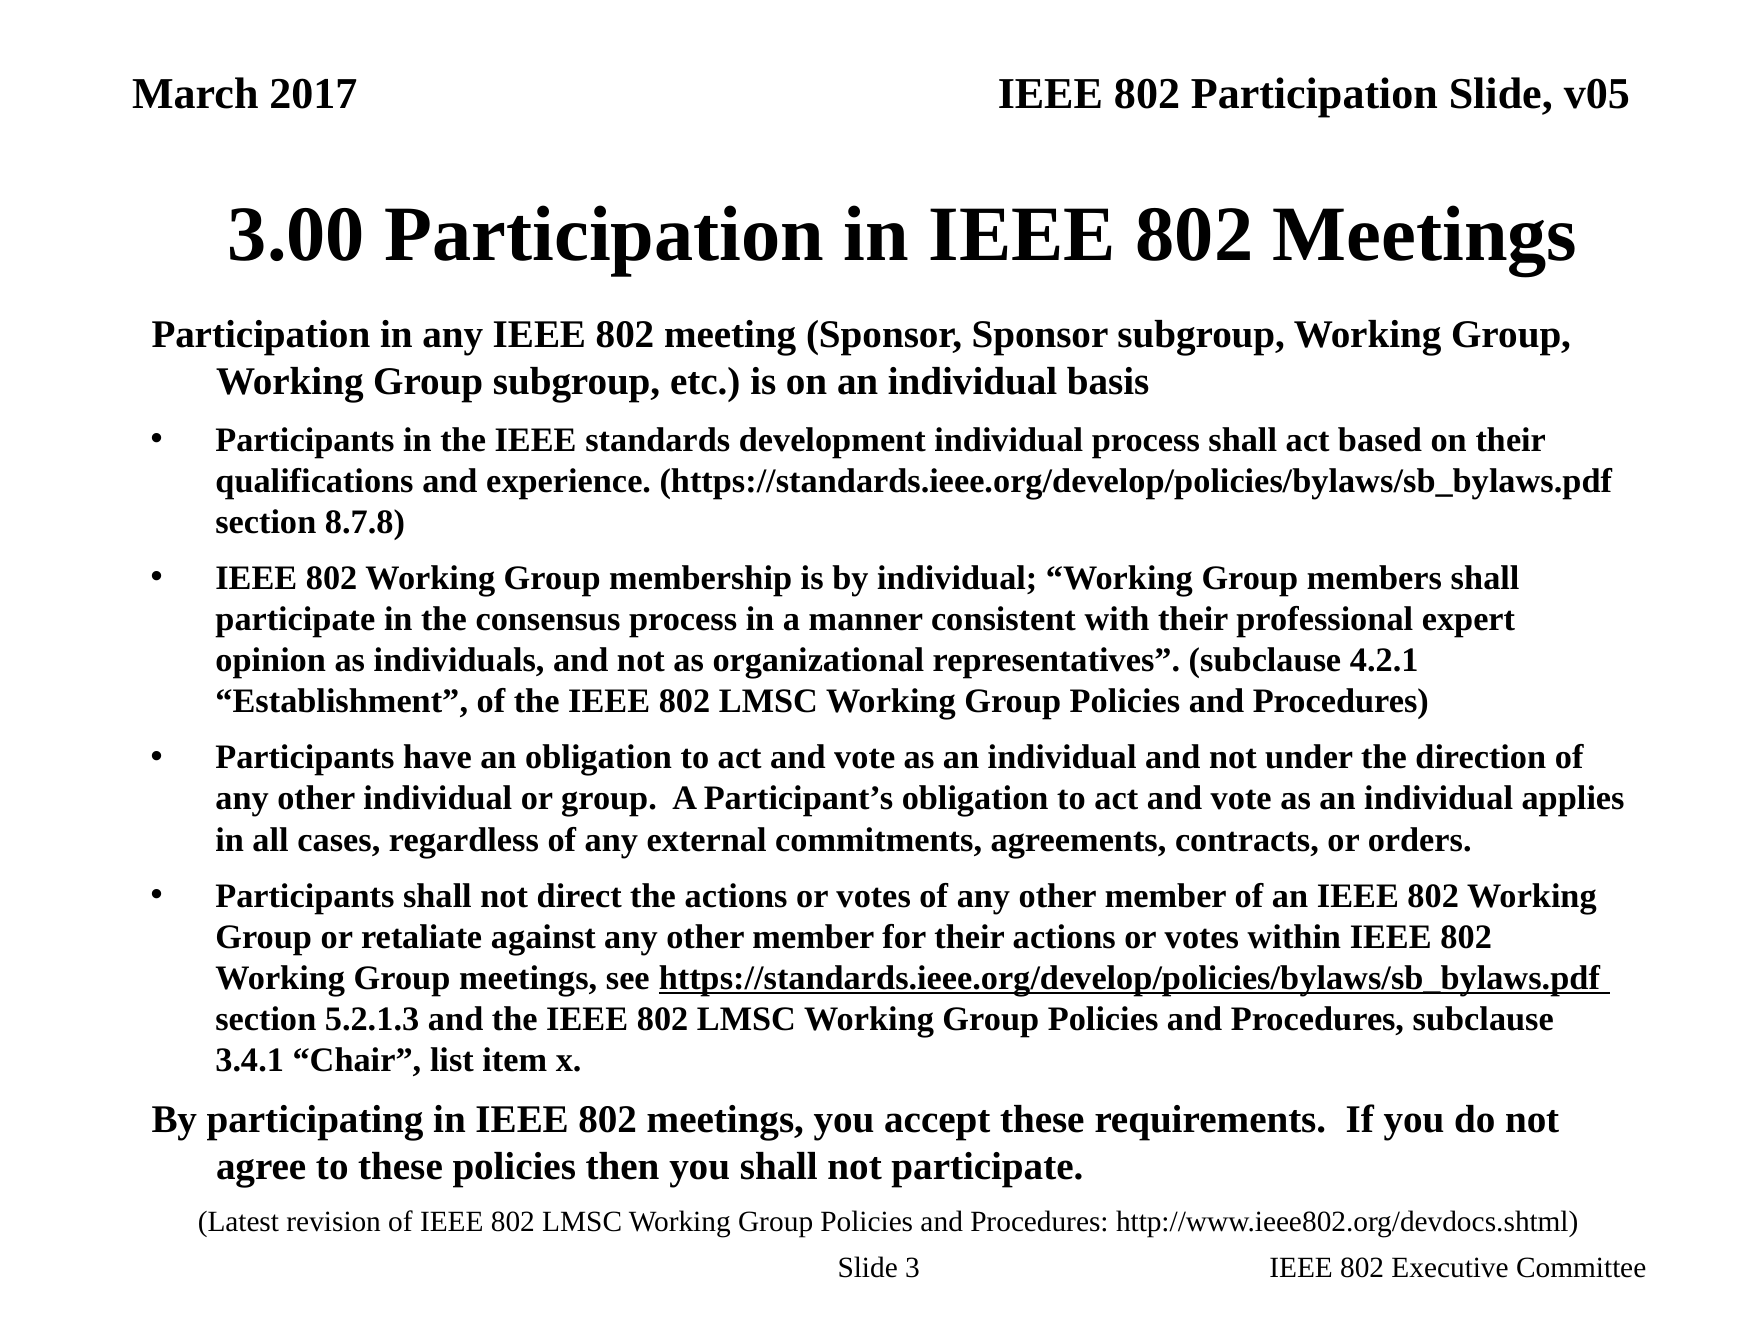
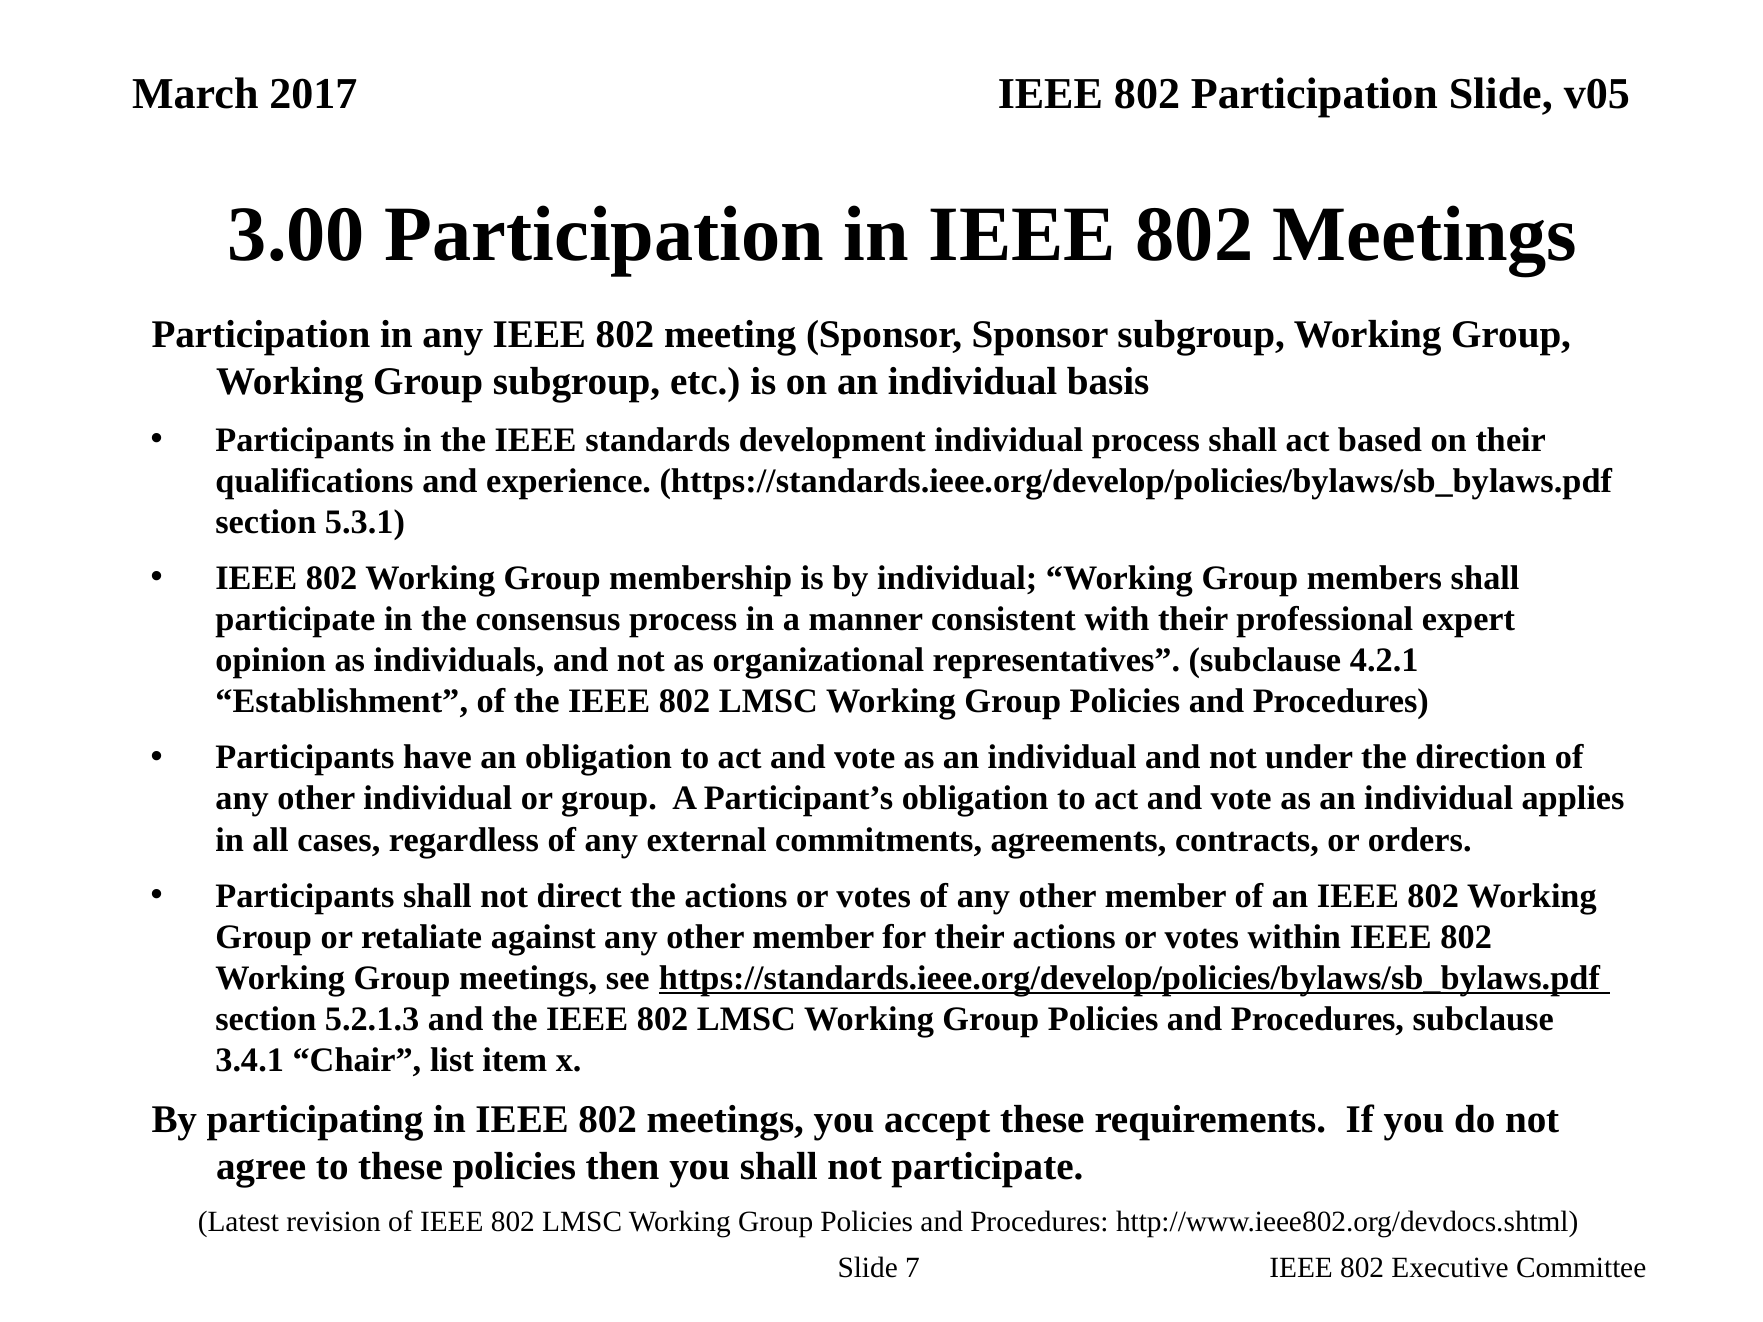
8.7.8: 8.7.8 -> 5.3.1 (365, 522)
3: 3 -> 7 (913, 1268)
